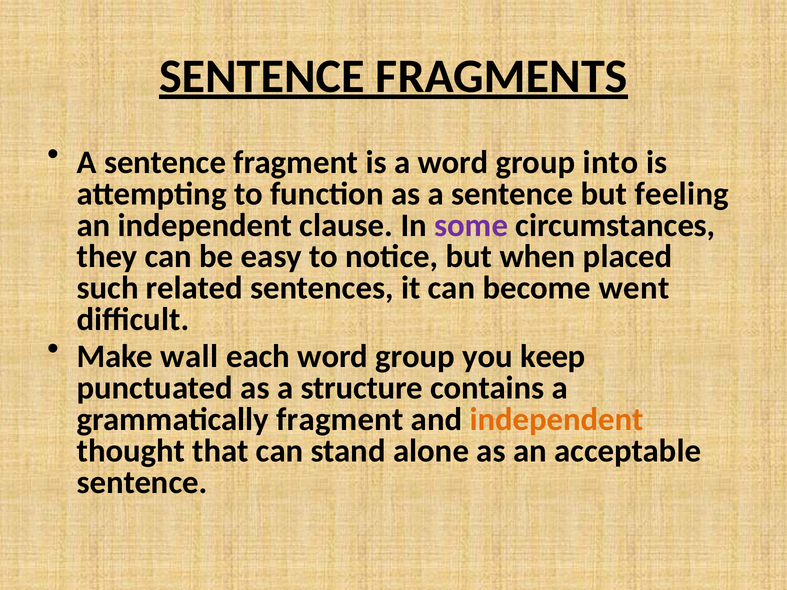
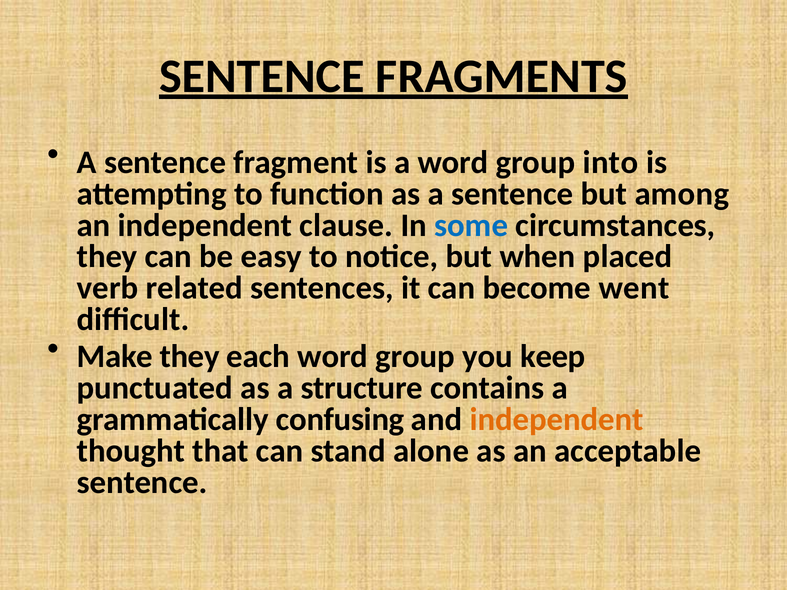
feeling: feeling -> among (682, 194)
some colour: purple -> blue (471, 225)
such: such -> verb (108, 288)
Make wall: wall -> they (190, 357)
grammatically fragment: fragment -> confusing (340, 420)
